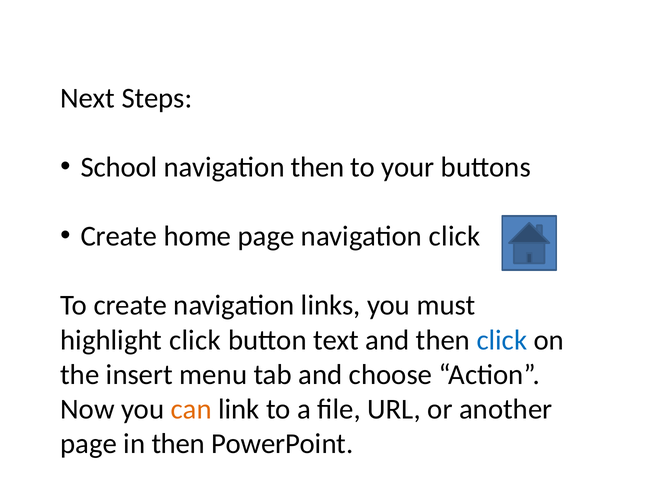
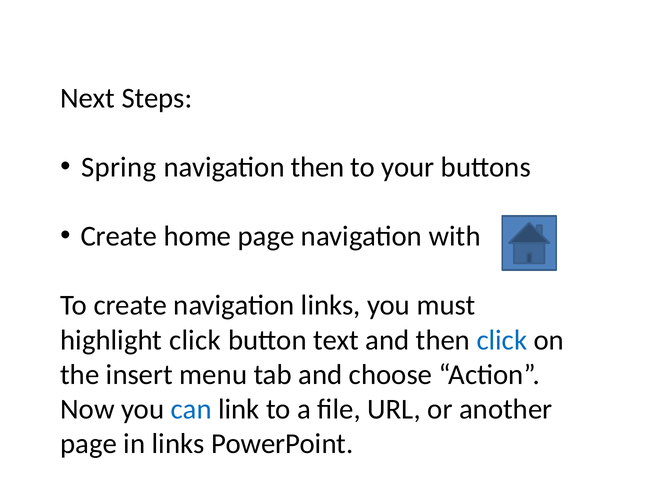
School: School -> Spring (119, 167)
navigation click: click -> with (455, 236)
can colour: orange -> blue (191, 409)
in then: then -> links (178, 444)
